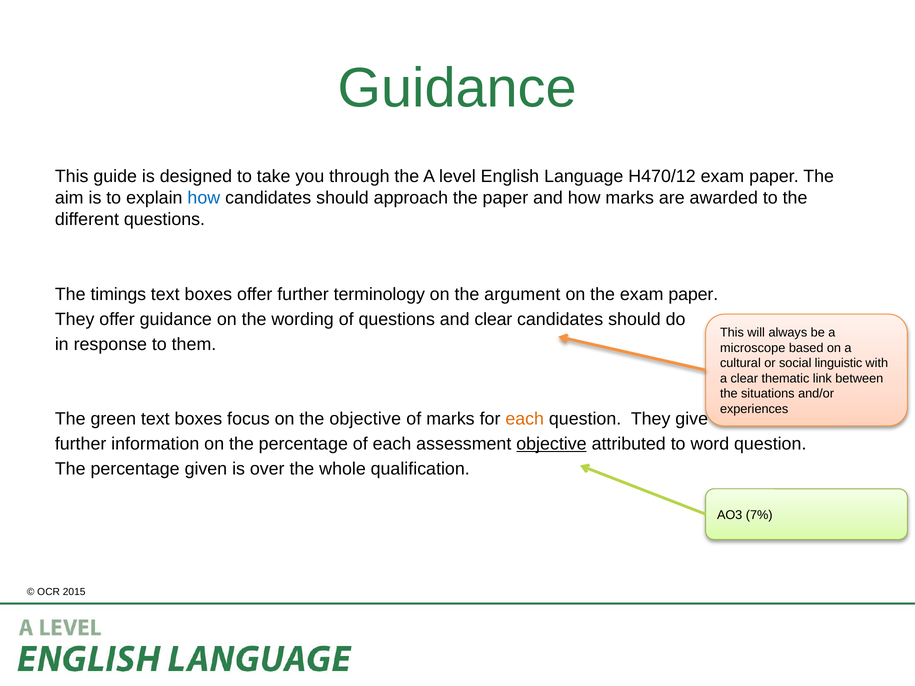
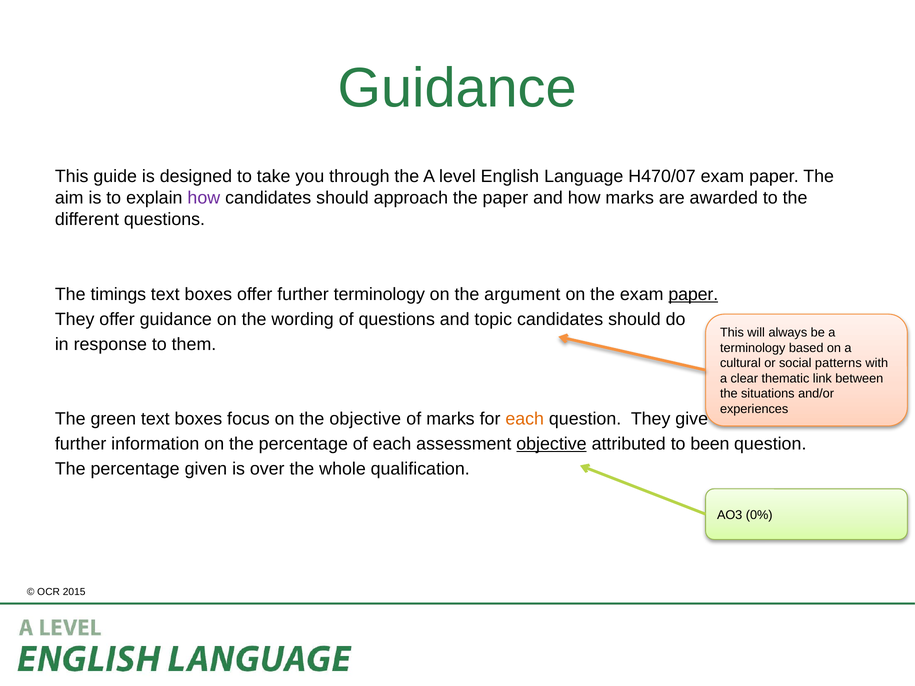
H470/12: H470/12 -> H470/07 (662, 177)
how colour: blue -> purple (204, 198)
paper underline: none -> present (693, 294)
and clear: clear -> topic (493, 319)
microscope: microscope -> terminology (753, 348)
linguistic: linguistic -> patterns (838, 363)
word: word -> been (710, 444)
7%: 7% -> 0% (759, 515)
